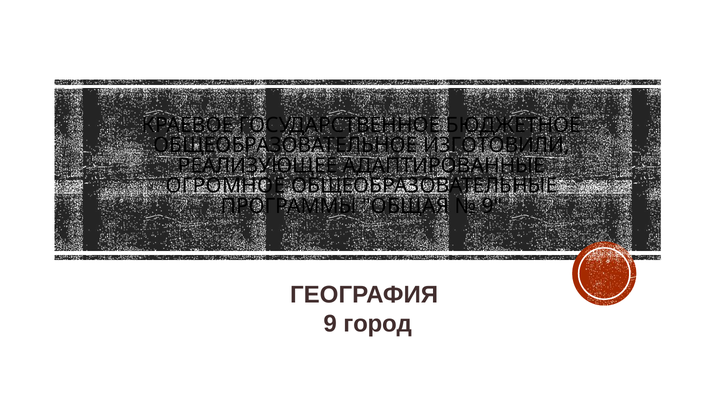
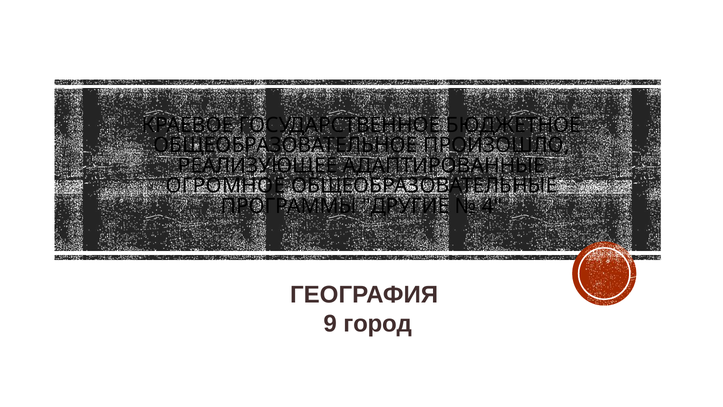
ИЗГОТОВИЛИ: ИЗГОТОВИЛИ -> ПРОИЗОШЛО (496, 145)
ОБЩАЯ: ОБЩАЯ -> ДРУГИЕ (406, 206)
9: 9 -> 4 (492, 206)
